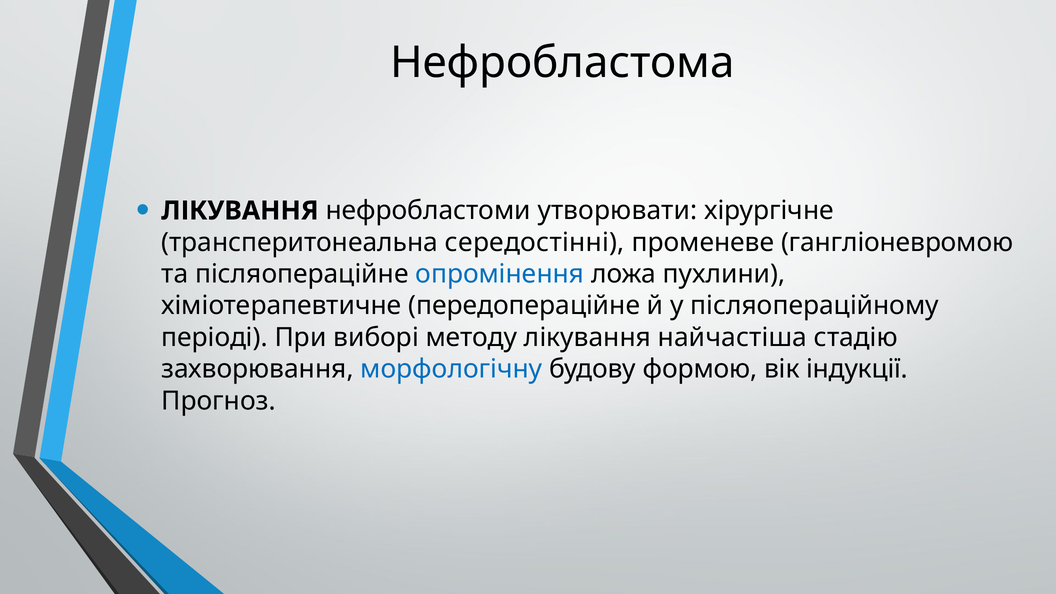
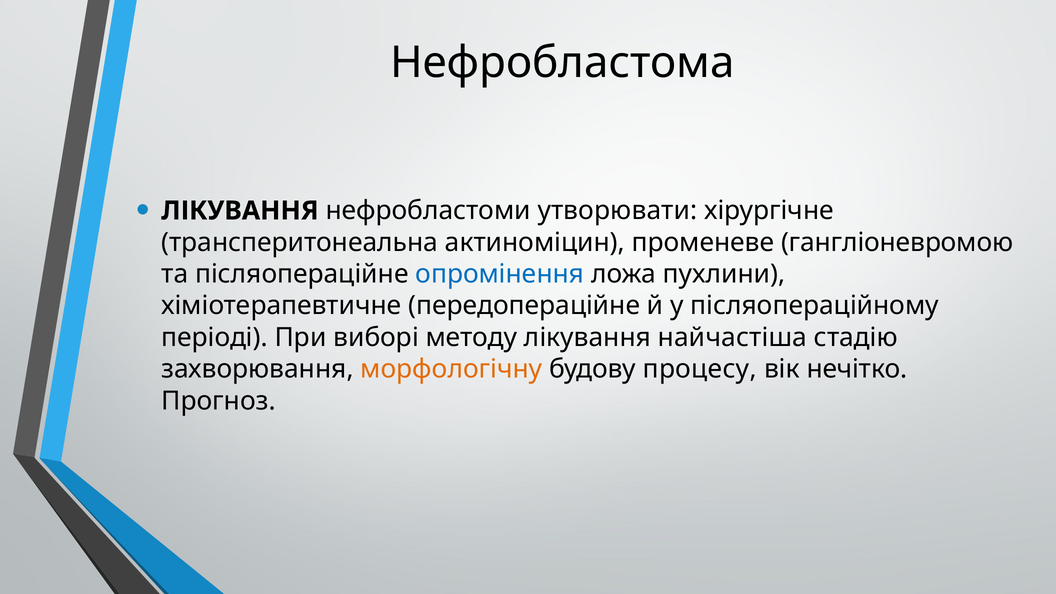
середостінні: середостінні -> актиноміцин (535, 242)
морфологічну colour: blue -> orange (451, 369)
формою: формою -> процесу (700, 369)
індукції: індукції -> нечітко (857, 369)
